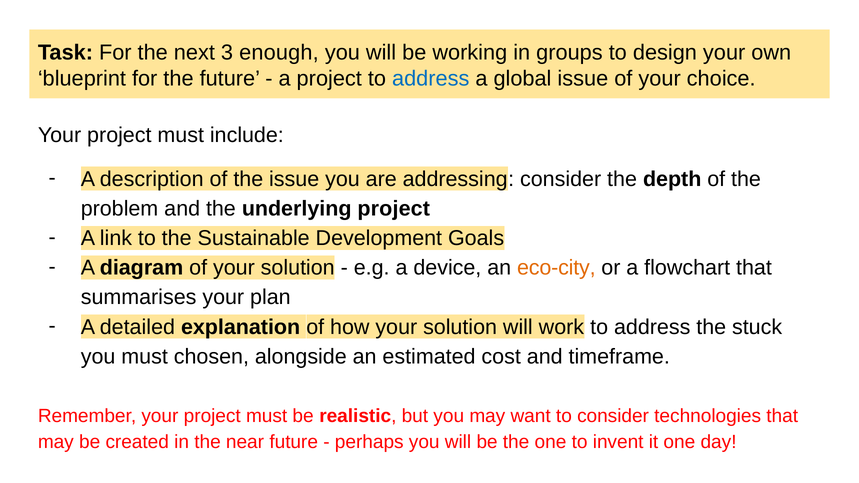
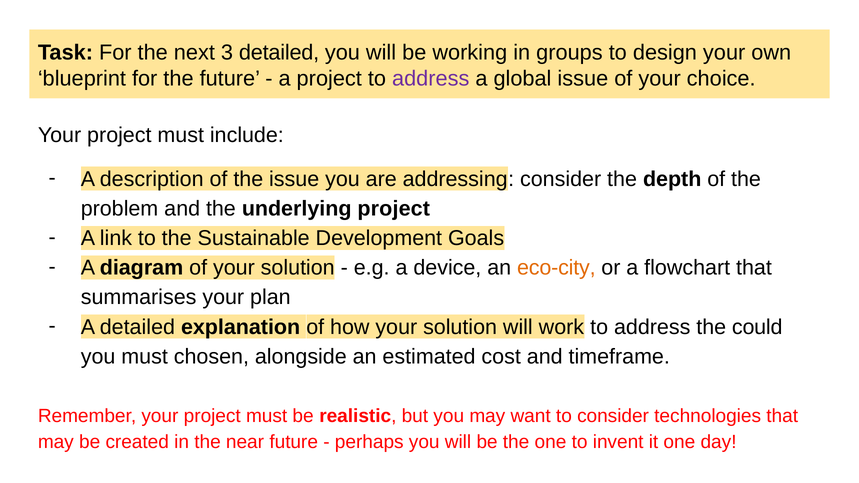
3 enough: enough -> detailed (279, 53)
address colour: blue -> purple (431, 79)
stuck: stuck -> could (757, 327)
